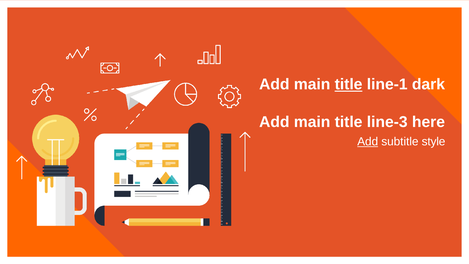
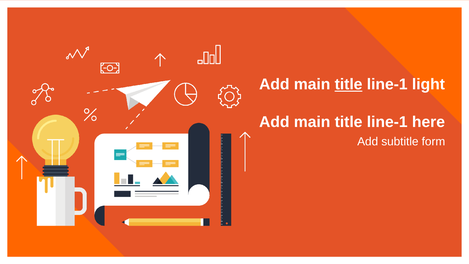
dark: dark -> light (428, 84)
line-3: line-3 -> line-1 (387, 122)
Add underline: present -> none (368, 142)
style: style -> form (433, 142)
